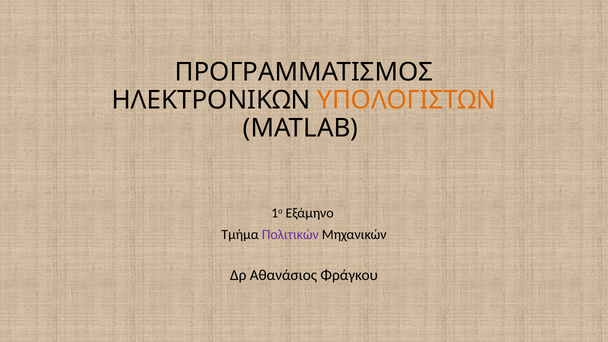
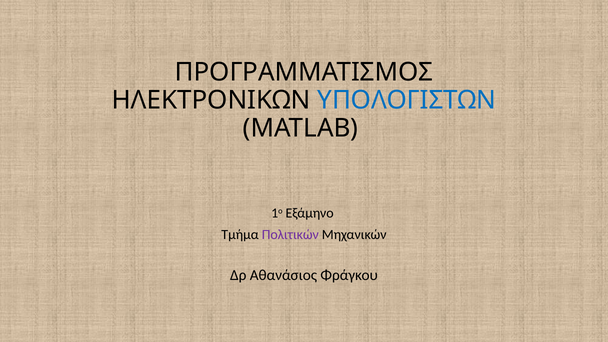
ΥΠΟΛΟΓΙΣΤΩΝ colour: orange -> blue (407, 100)
